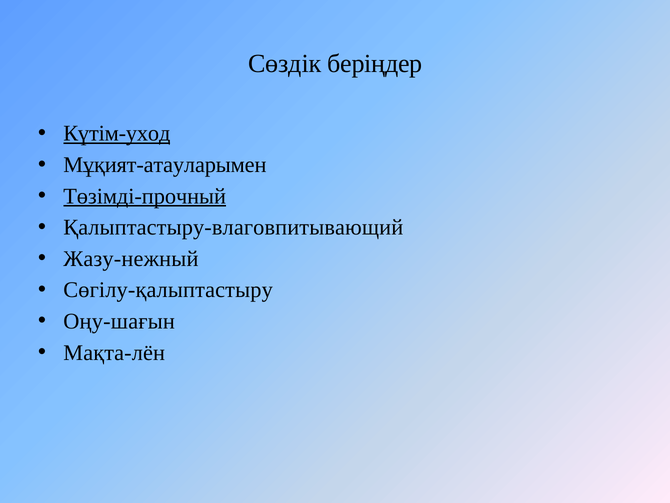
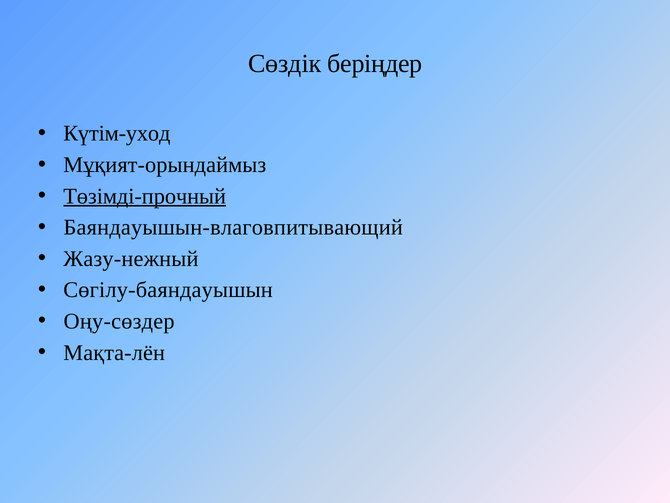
Күтім-уход underline: present -> none (117, 133)
Мұқият-атауларымен: Мұқият-атауларымен -> Мұқият-орындаймыз (165, 165)
Қалыптастыру-влаговпитывающий: Қалыптастыру-влаговпитывающий -> Баяндауышын-влаговпитывающий (233, 227)
Сөгілу-қалыптастыру: Сөгілу-қалыптастыру -> Сөгілу-баяндауышын (168, 290)
Оңу-шағын: Оңу-шағын -> Оңу-сөздер (119, 321)
